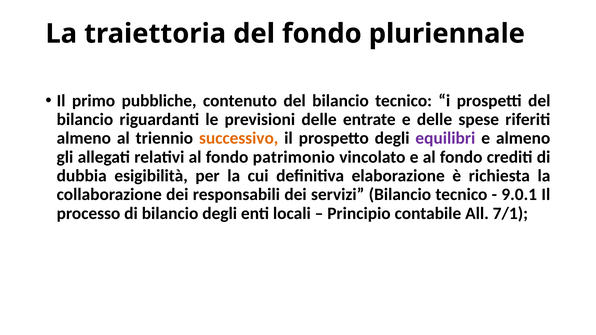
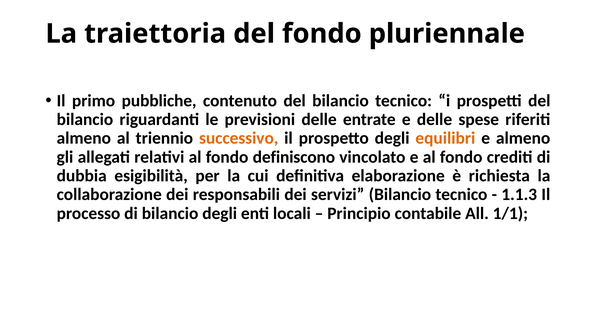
equilibri colour: purple -> orange (445, 138)
patrimonio: patrimonio -> definiscono (294, 157)
9.0.1: 9.0.1 -> 1.1.3 (519, 195)
7/1: 7/1 -> 1/1 (510, 213)
